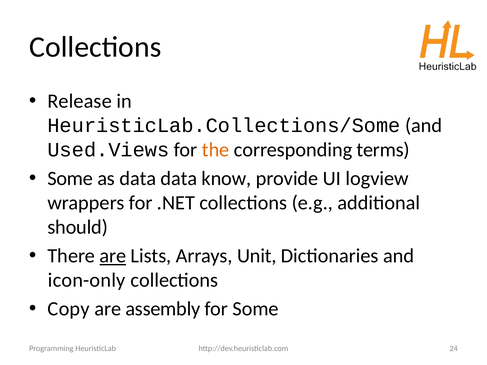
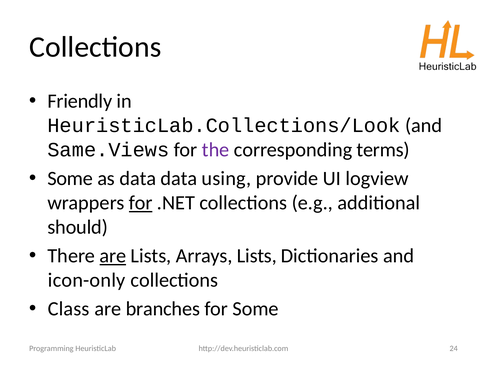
Release: Release -> Friendly (80, 101)
HeuristicLab.Collections/Some: HeuristicLab.Collections/Some -> HeuristicLab.Collections/Look (224, 126)
Used.Views: Used.Views -> Same.Views (108, 150)
the colour: orange -> purple (216, 150)
know: know -> using (226, 179)
for underline: none -> present (141, 203)
Arrays Unit: Unit -> Lists (257, 256)
Copy: Copy -> Class (69, 309)
assembly: assembly -> branches (163, 309)
